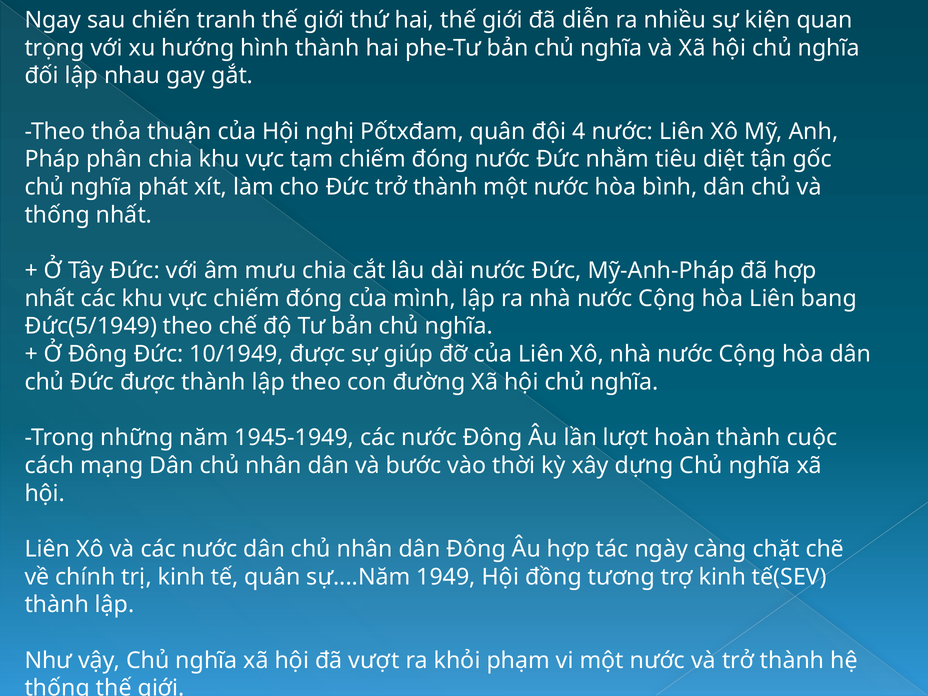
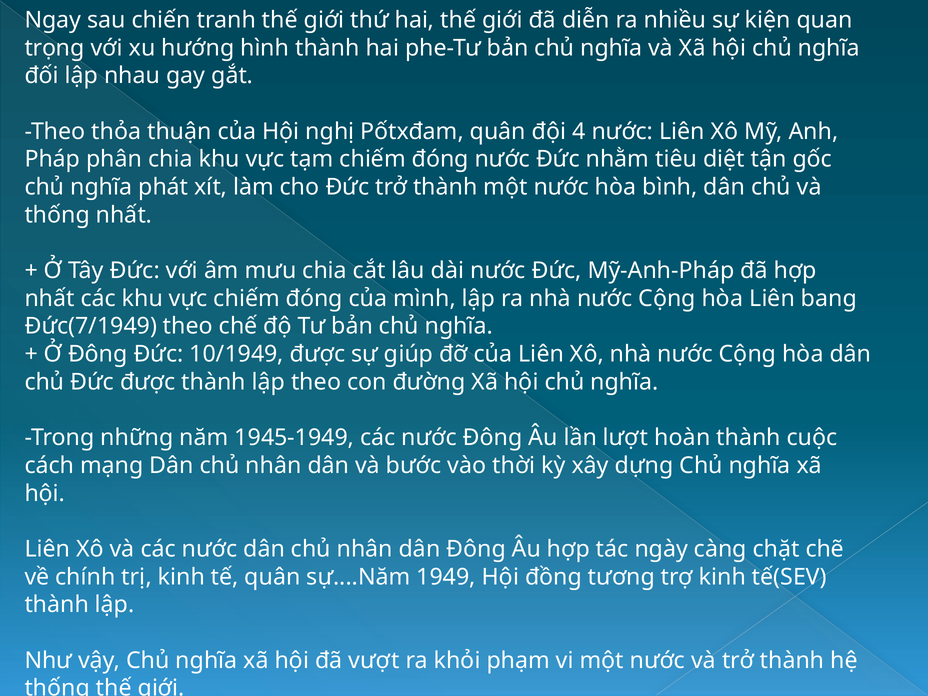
Đức(5/1949: Đức(5/1949 -> Đức(7/1949 (91, 326)
